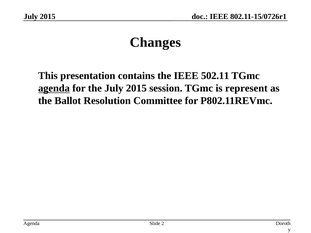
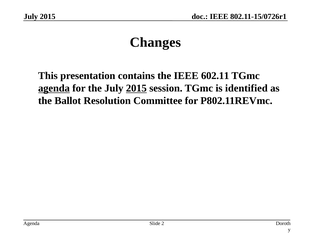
502.11: 502.11 -> 602.11 (215, 76)
2015 underline: none -> present (136, 88)
represent: represent -> identified (246, 88)
